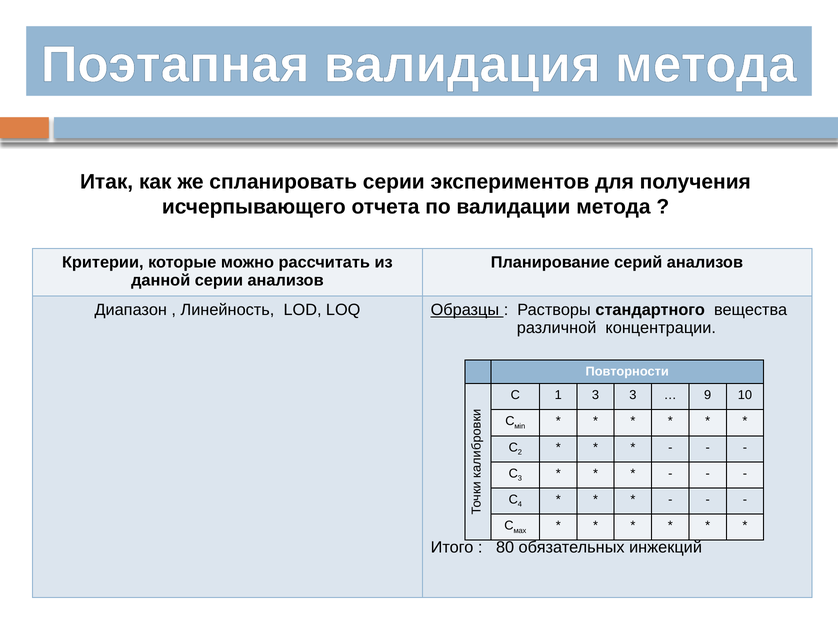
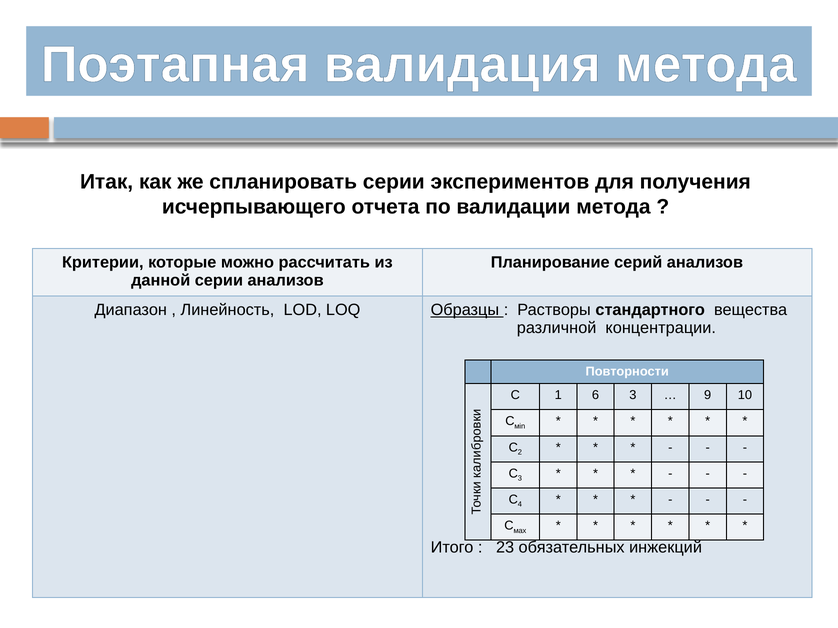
1 3: 3 -> 6 (596, 395)
80: 80 -> 23 (505, 548)
